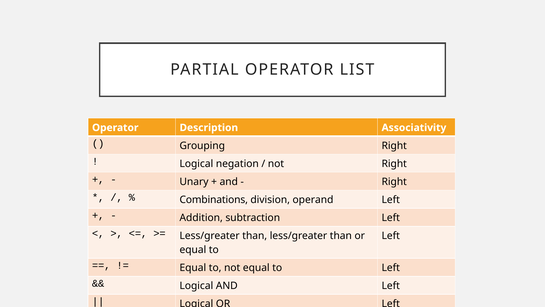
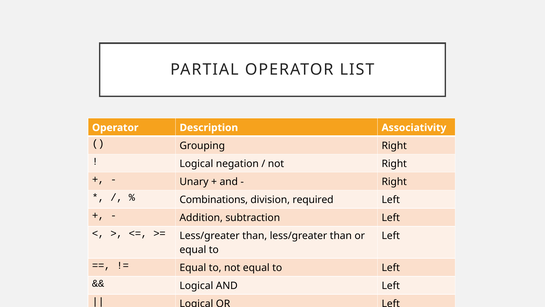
operand: operand -> required (313, 200)
